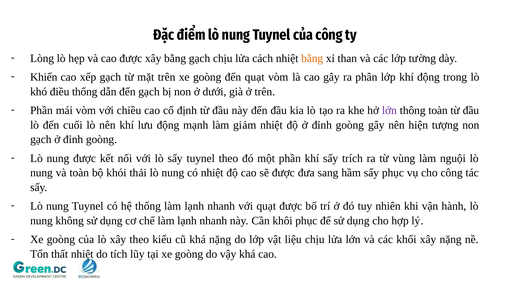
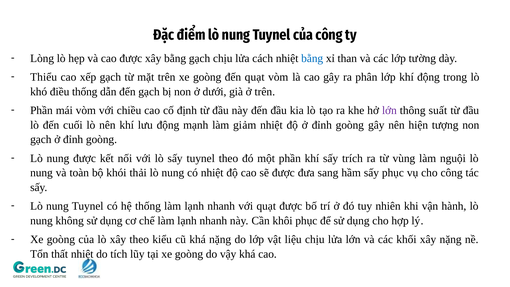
bằng colour: orange -> blue (312, 58)
Khiển: Khiển -> Thiểu (44, 77)
thông toàn: toàn -> suất (438, 110)
